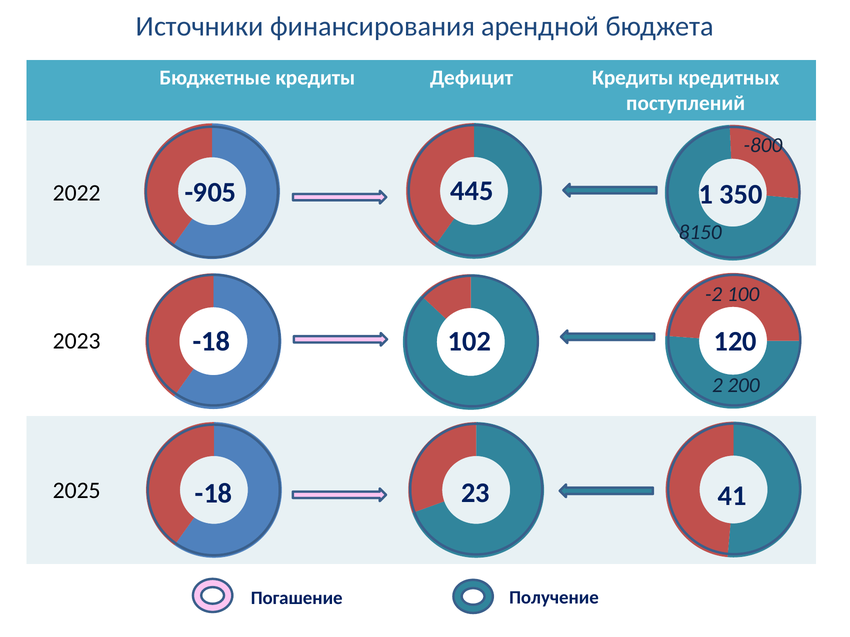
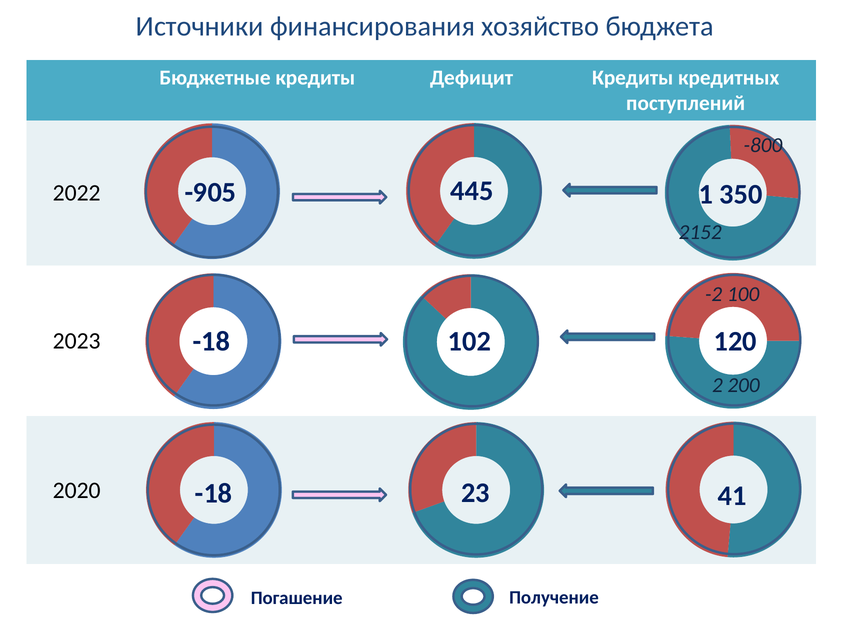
арендной: арендной -> хозяйство (540, 26)
8150: 8150 -> 2152 (700, 232)
2025: 2025 -> 2020 (77, 491)
